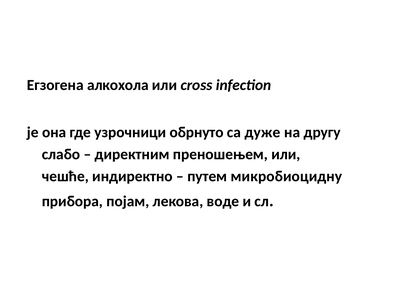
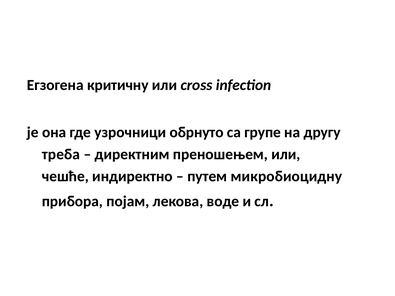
алкохола: алкохола -> критичну (118, 85)
дуже: дуже -> групе (263, 132)
слабо: слабо -> треба (61, 154)
